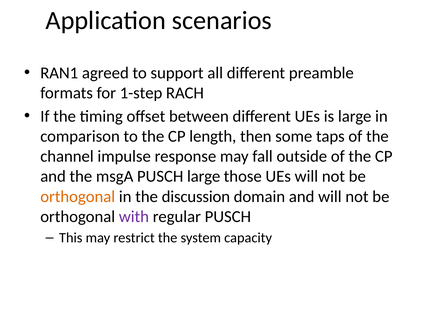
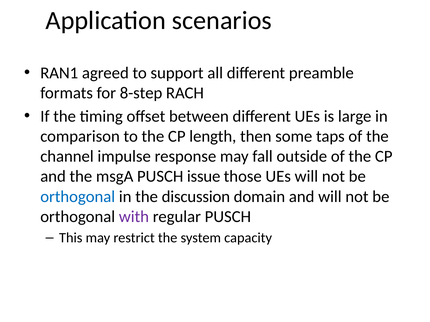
1-step: 1-step -> 8-step (141, 93)
PUSCH large: large -> issue (204, 177)
orthogonal colour: orange -> blue (78, 197)
